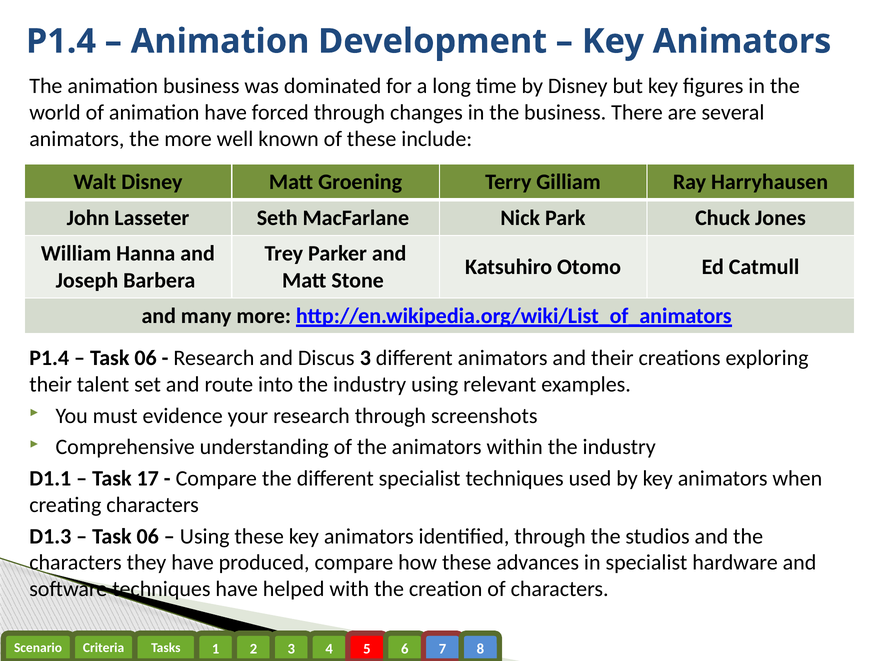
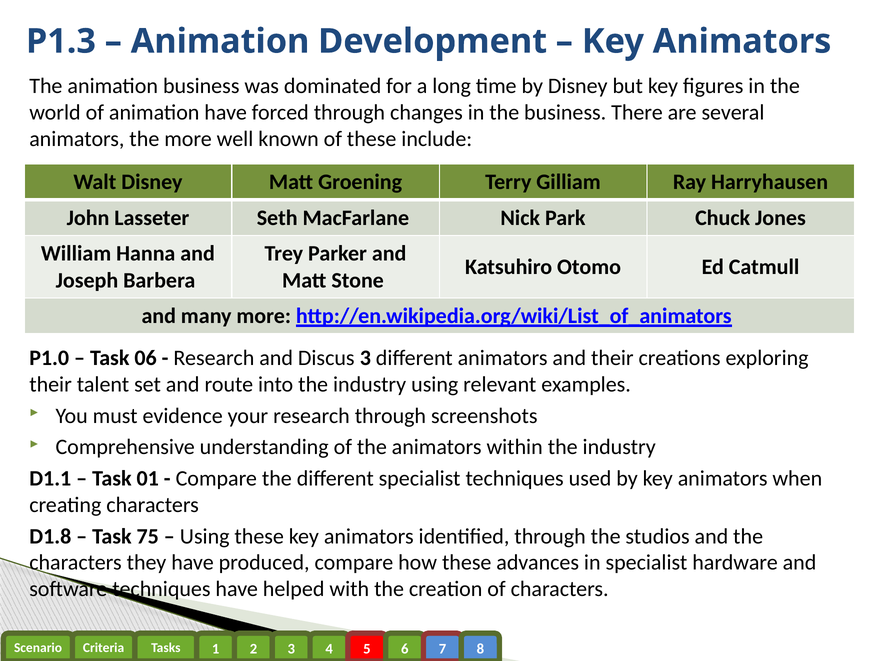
P1.4: P1.4 -> P1.3 (61, 41)
P1.4: P1.4 -> P1.0 (49, 358)
17: 17 -> 01 (148, 478)
D1.3: D1.3 -> D1.8 (50, 536)
06: 06 -> 75 (148, 536)
